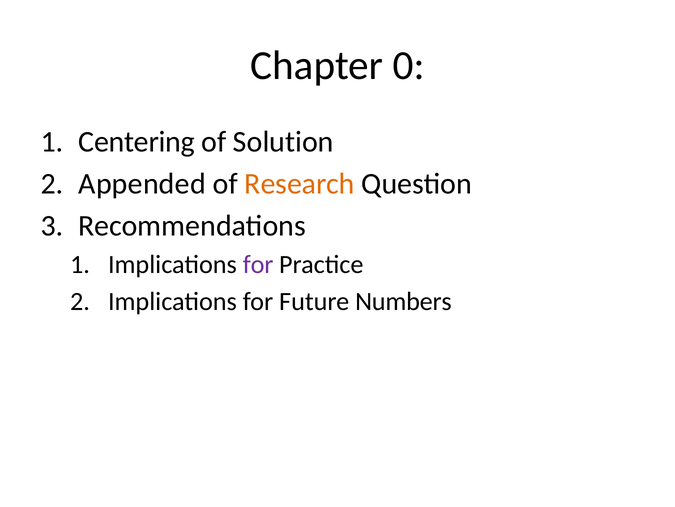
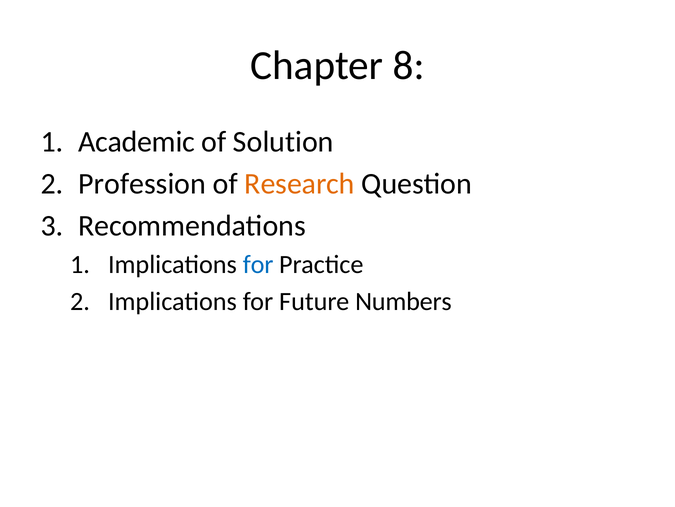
0: 0 -> 8 (409, 65)
Centering: Centering -> Academic (137, 142)
Appended: Appended -> Profession (142, 184)
for colour: purple -> blue (258, 264)
